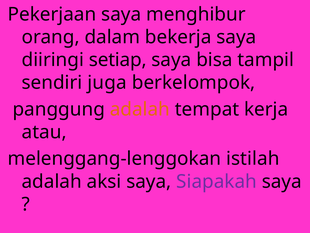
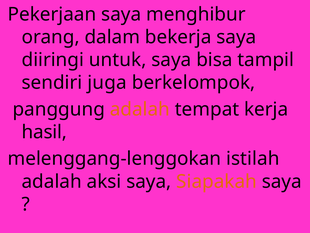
setiap: setiap -> untuk (118, 60)
atau: atau -> hasil (44, 132)
Siapakah colour: purple -> orange (217, 181)
